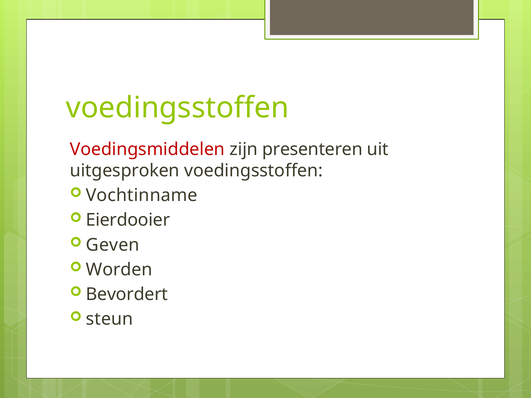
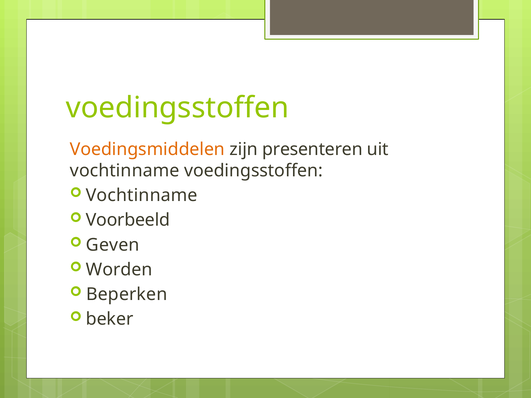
Voedingsmiddelen colour: red -> orange (147, 149)
uitgesproken: uitgesproken -> vochtinname (125, 171)
Eierdooier: Eierdooier -> Voorbeeld (128, 220)
Bevordert: Bevordert -> Beperken (127, 295)
steun: steun -> beker (110, 319)
